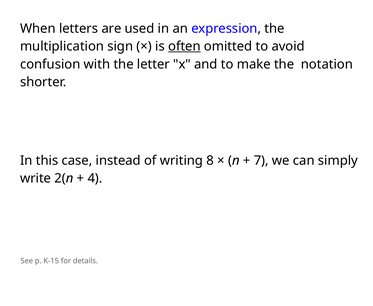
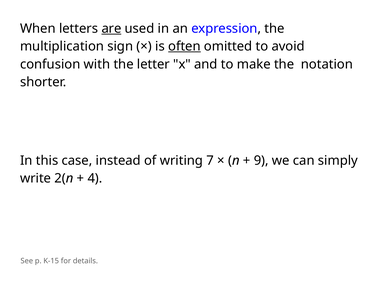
are underline: none -> present (111, 28)
8: 8 -> 7 (210, 160)
7: 7 -> 9 (261, 160)
